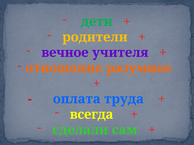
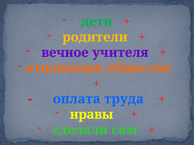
разумное: разумное -> обществе (139, 68)
всегда: всегда -> нравы (92, 115)
